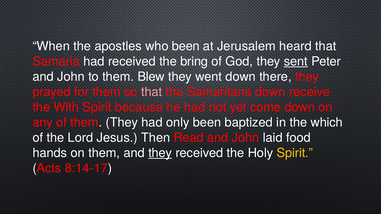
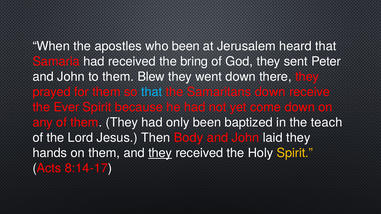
sent underline: present -> none (296, 62)
that colour: pink -> light blue (152, 92)
With: With -> Ever (66, 107)
which: which -> teach (327, 123)
Read: Read -> Body (189, 138)
laid food: food -> they (298, 138)
